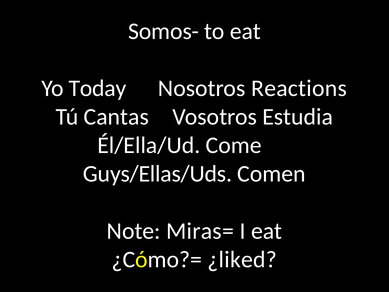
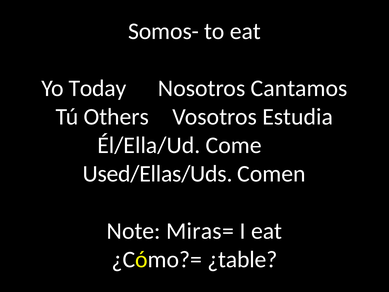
Reactions: Reactions -> Cantamos (299, 88)
Cantas: Cantas -> Others (116, 117)
Guys/Ellas/Uds: Guys/Ellas/Uds -> Used/Ellas/Uds (158, 174)
¿liked: ¿liked -> ¿table (242, 259)
